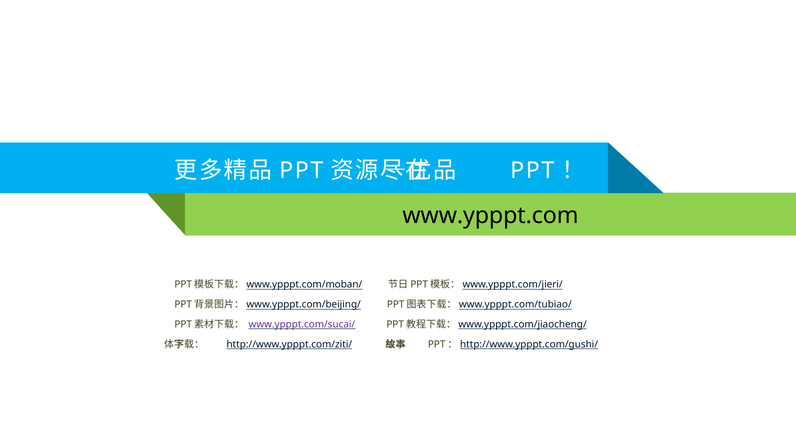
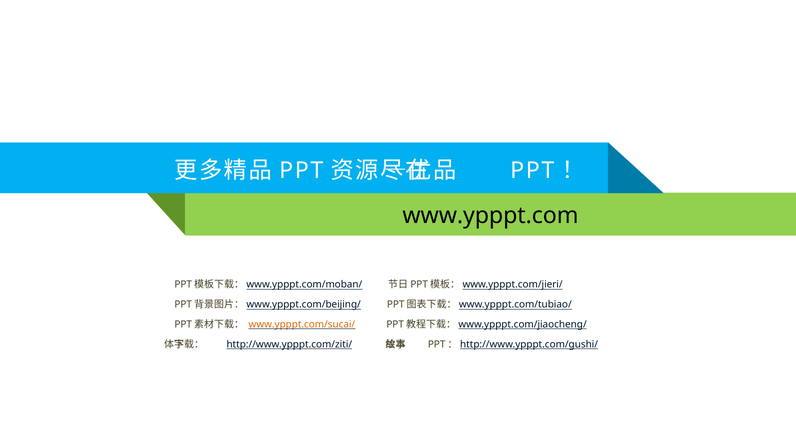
www.ypppt.com/sucai/ colour: purple -> orange (302, 324)
